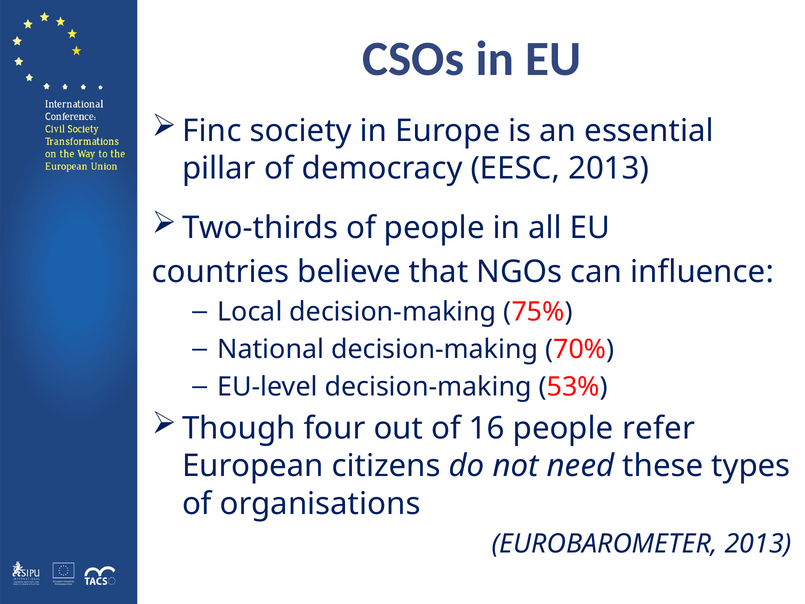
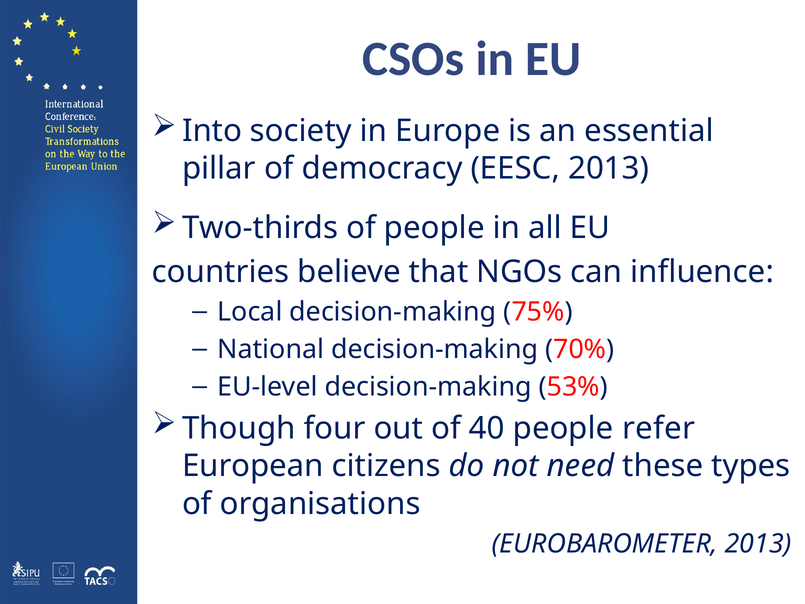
Finc: Finc -> Into (212, 131)
16: 16 -> 40 (487, 428)
